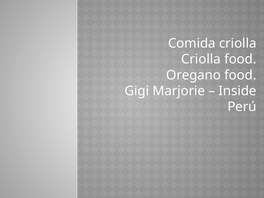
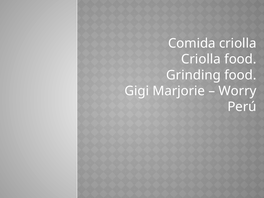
Oregano: Oregano -> Grinding (193, 75)
Inside: Inside -> Worry (237, 91)
